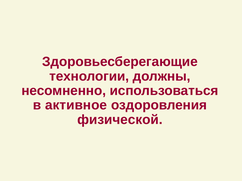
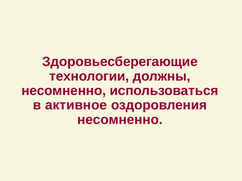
физической: физической -> несомненно (120, 120)
